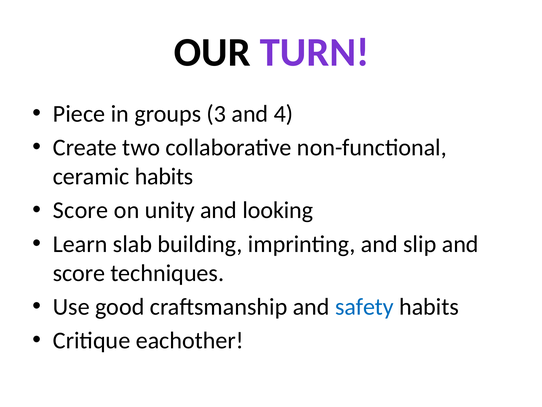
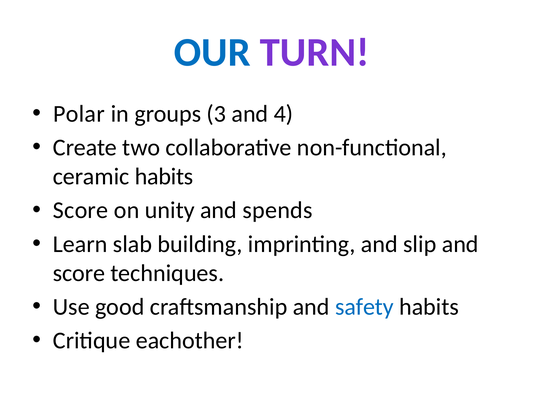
OUR colour: black -> blue (212, 53)
Piece: Piece -> Polar (79, 114)
looking: looking -> spends (278, 210)
